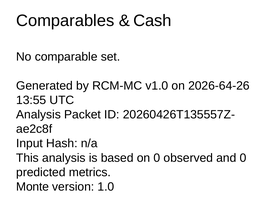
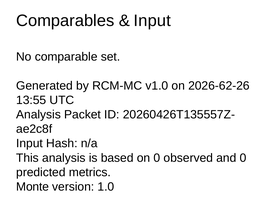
Cash: Cash -> Input (152, 20)
2026-64-26: 2026-64-26 -> 2026-62-26 (219, 85)
